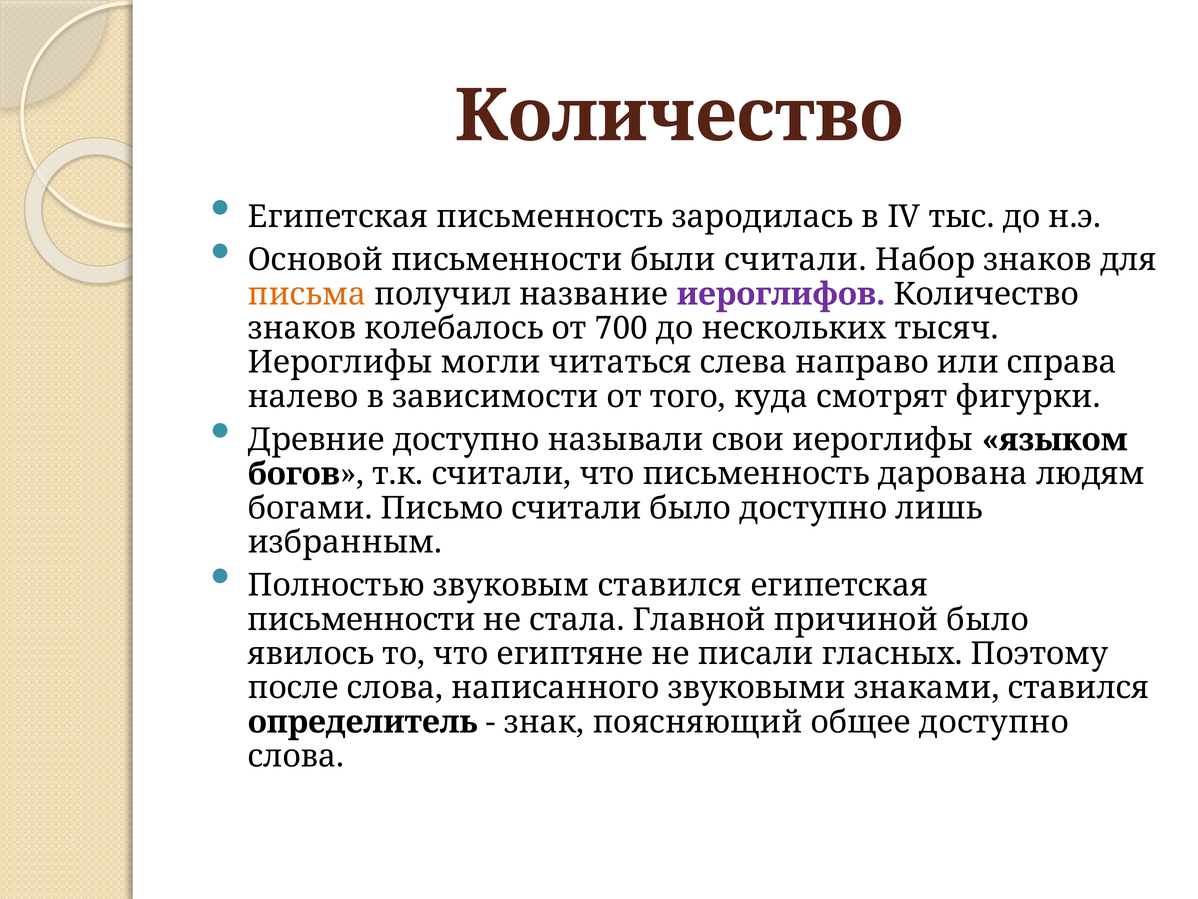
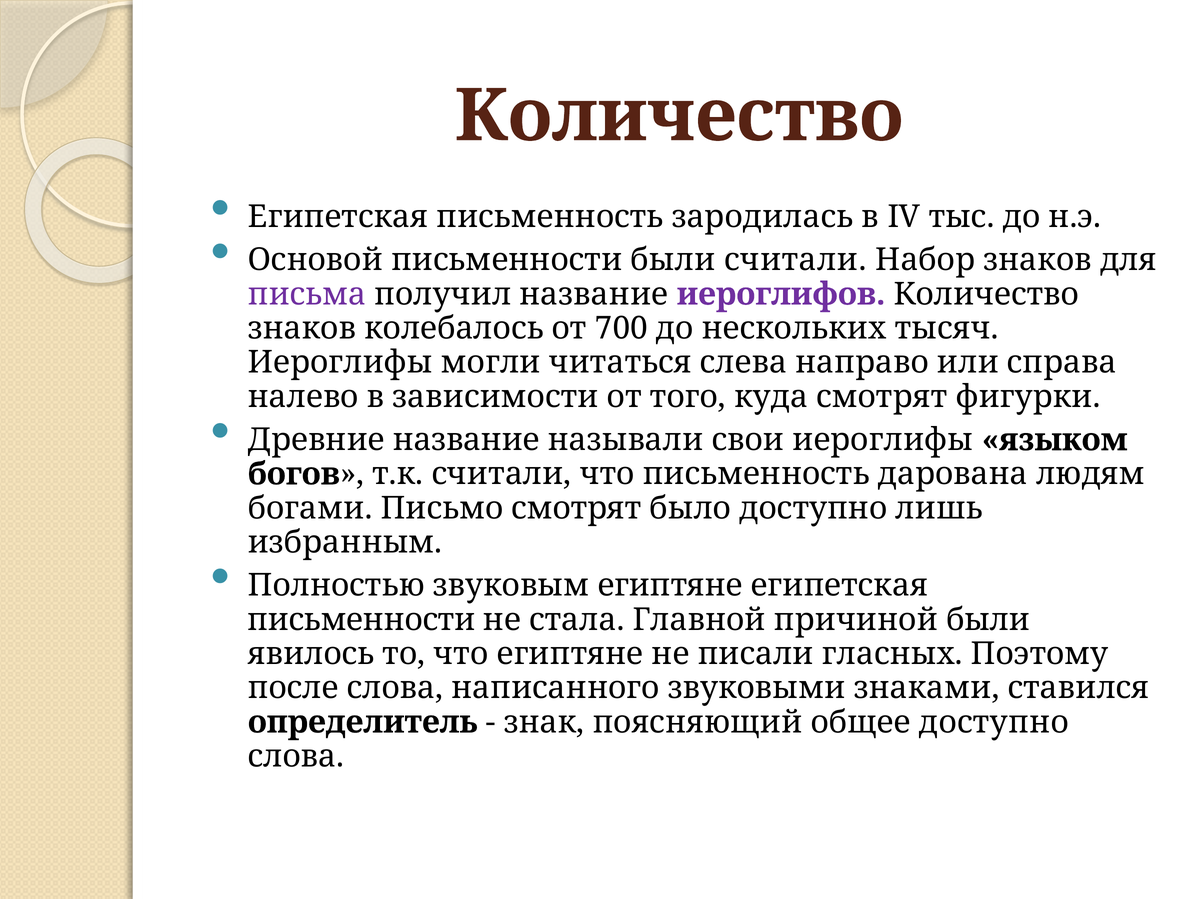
письма colour: orange -> purple (307, 294)
Древние доступно: доступно -> название (466, 440)
Письмо считали: считали -> смотрят (576, 508)
звуковым ставился: ставился -> египтяне (670, 585)
причиной было: было -> были (988, 619)
